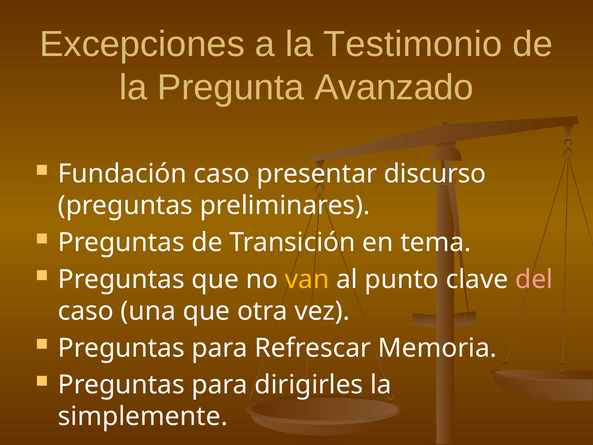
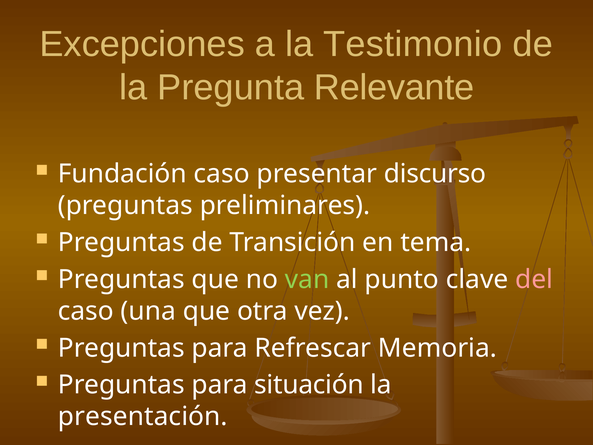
Avanzado: Avanzado -> Relevante (394, 88)
van colour: yellow -> light green (307, 279)
dirigirles: dirigirles -> situación (309, 385)
simplemente: simplemente -> presentación (143, 416)
